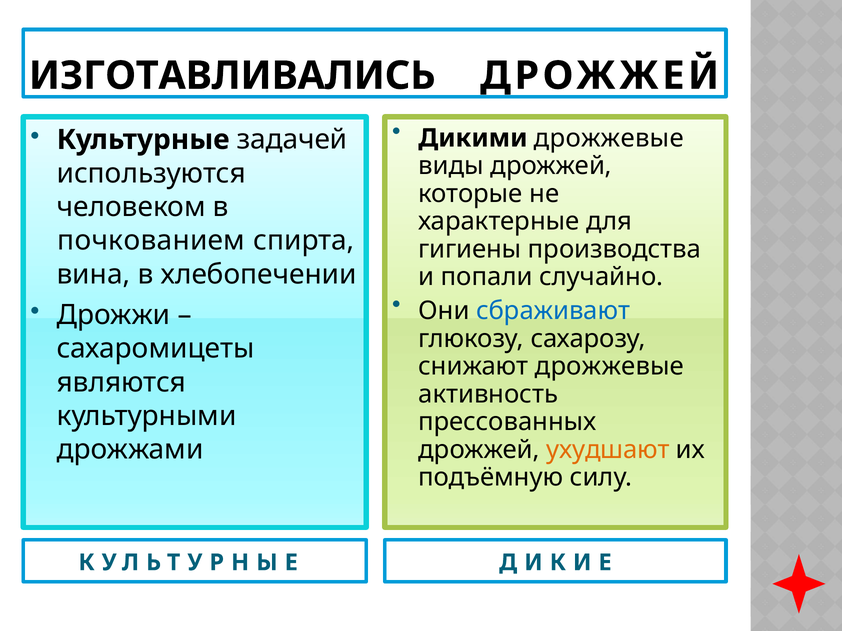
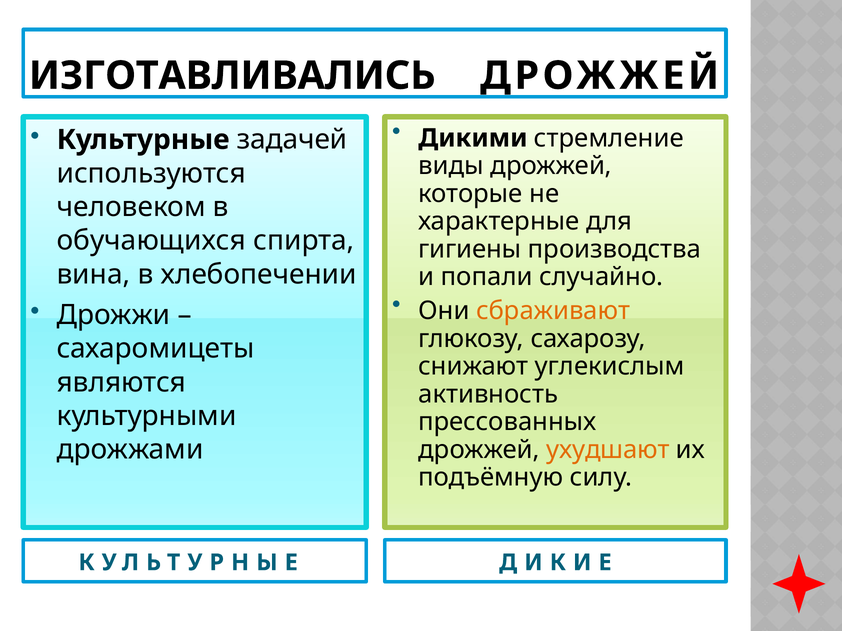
Дикими дрожжевые: дрожжевые -> стремление (609, 138)
почкованием: почкованием -> обучающихся (151, 241)
сбраживают colour: blue -> orange (553, 311)
снижают дрожжевые: дрожжевые -> углекислым (610, 367)
